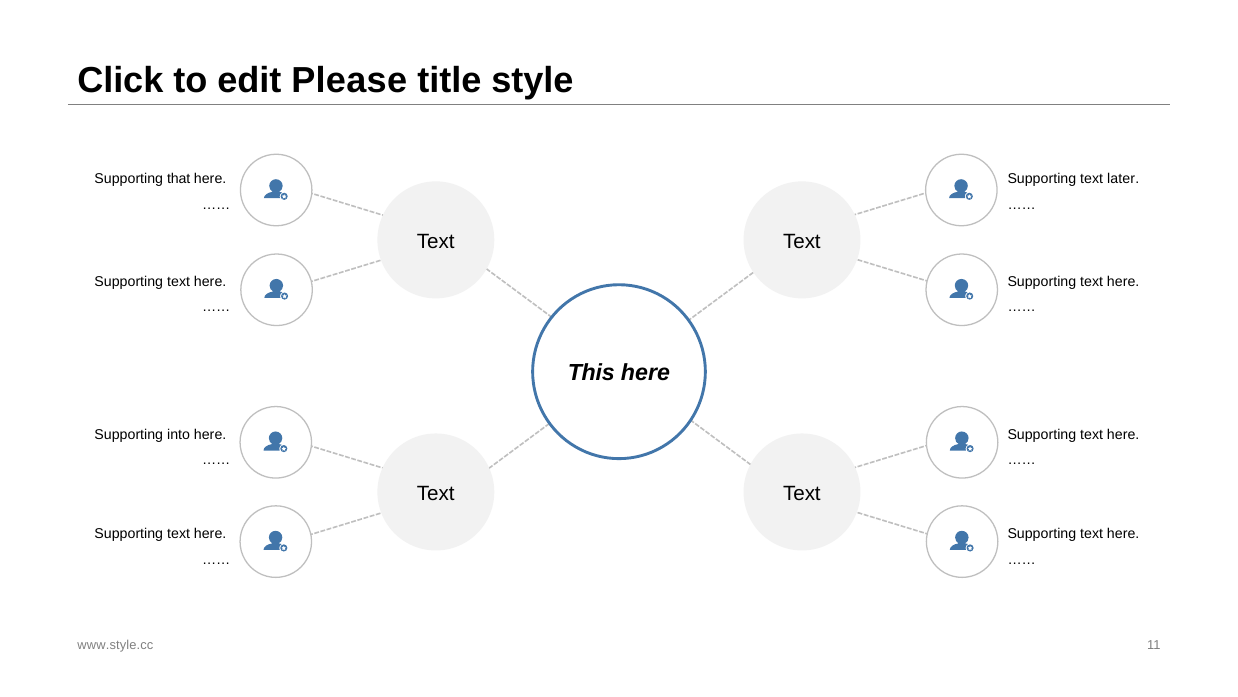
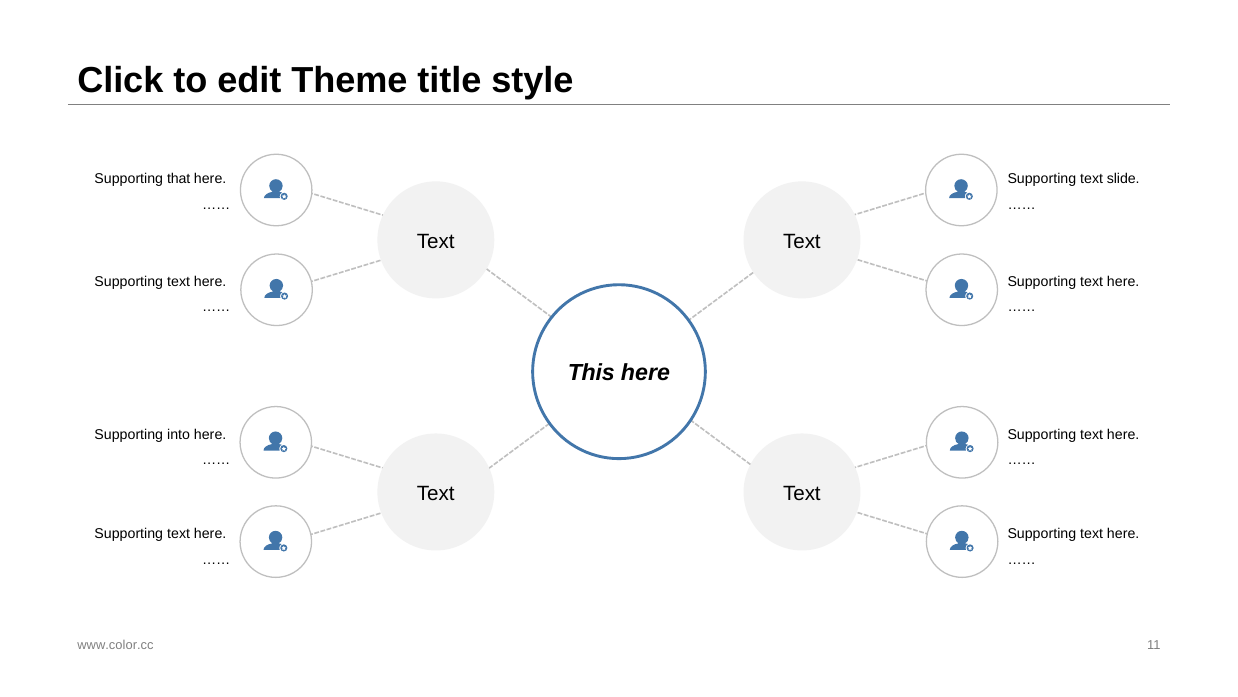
Please: Please -> Theme (349, 80)
later: later -> slide (1123, 179)
www.style.cc: www.style.cc -> www.color.cc (115, 645)
